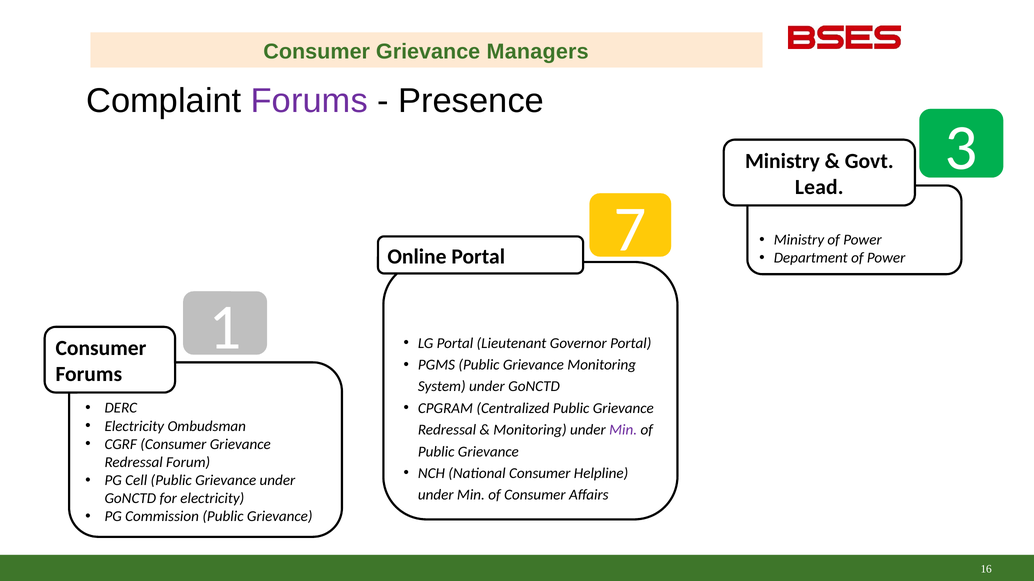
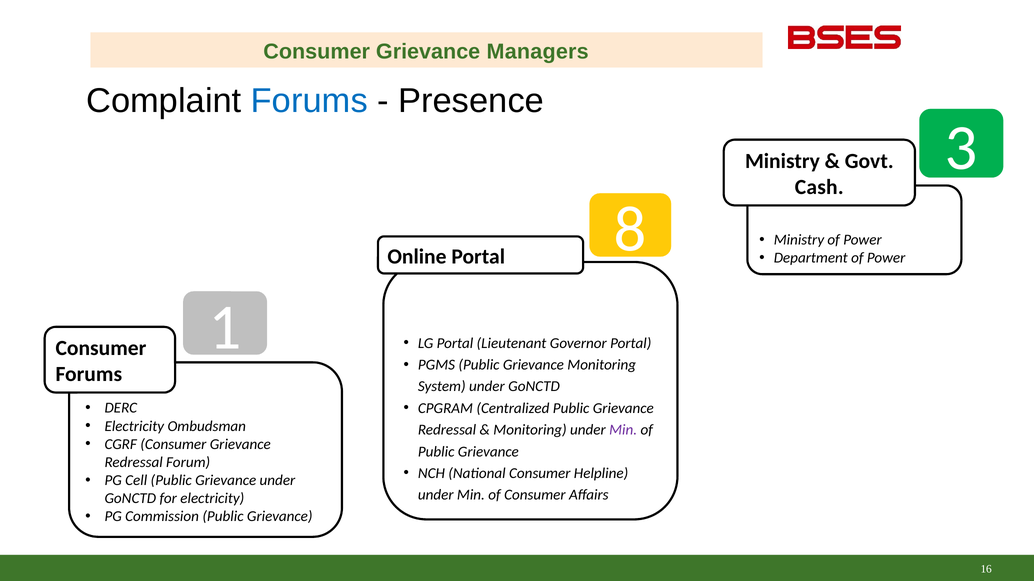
Forums colour: purple -> blue (309, 101)
Lead: Lead -> Cash (819, 187)
7: 7 -> 8 (630, 230)
